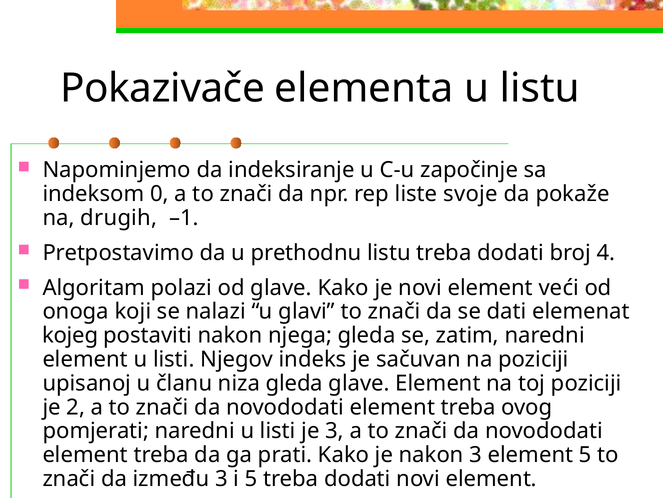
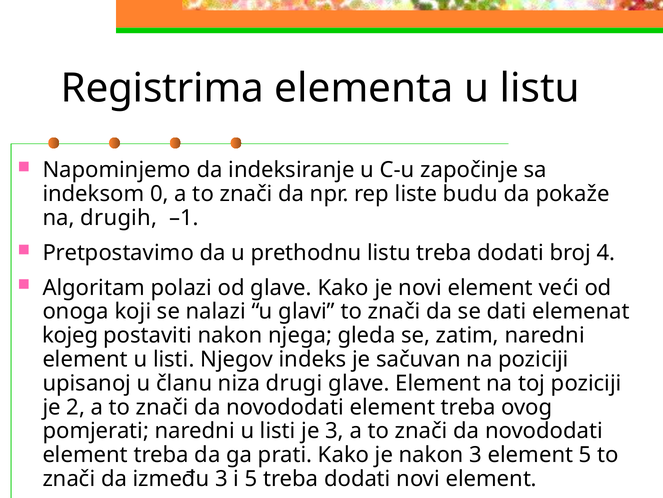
Pokazivače: Pokazivače -> Registrima (162, 88)
svoje: svoje -> budu (470, 194)
niza gleda: gleda -> drugi (294, 383)
